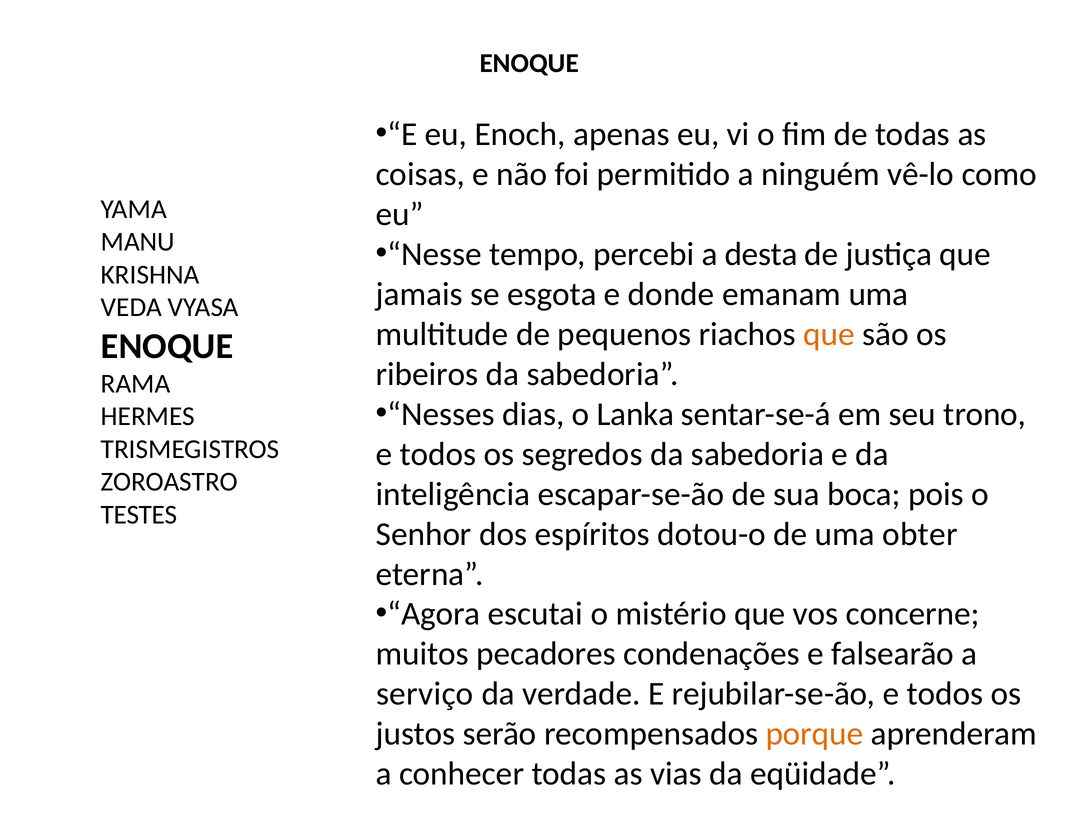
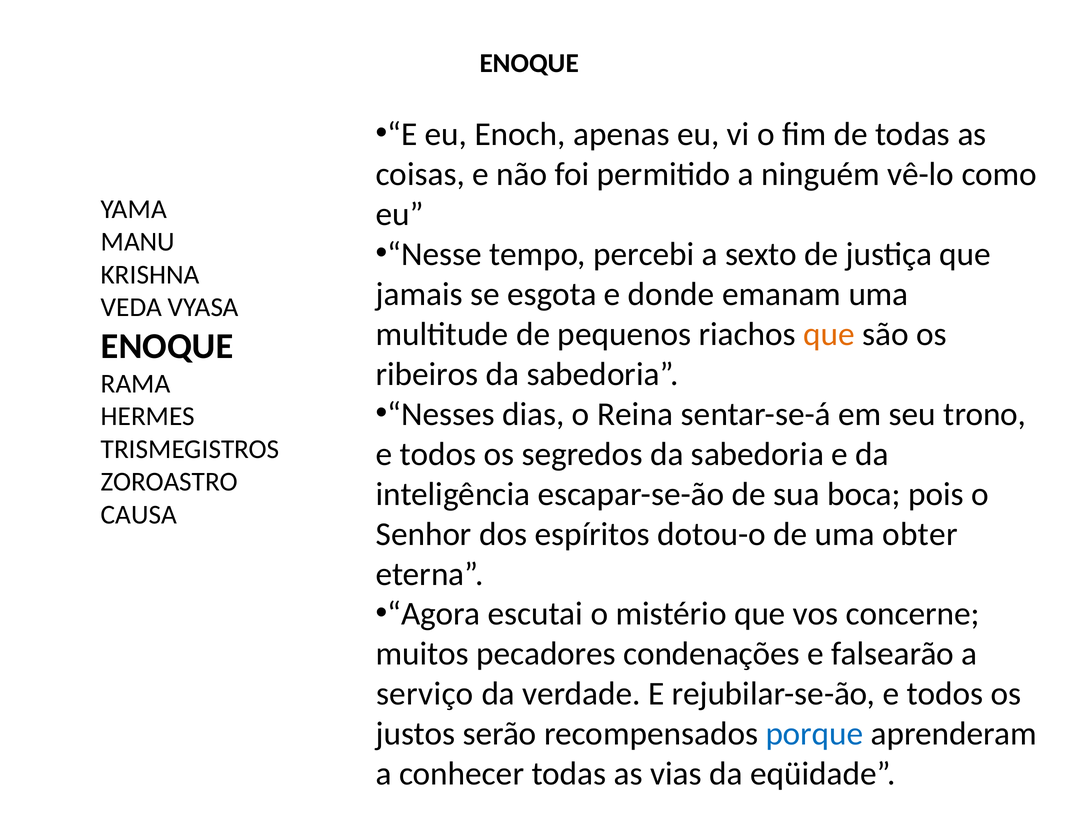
desta: desta -> sexto (761, 254)
Lanka: Lanka -> Reina (635, 414)
TESTES: TESTES -> CAUSA (139, 515)
porque colour: orange -> blue (814, 734)
